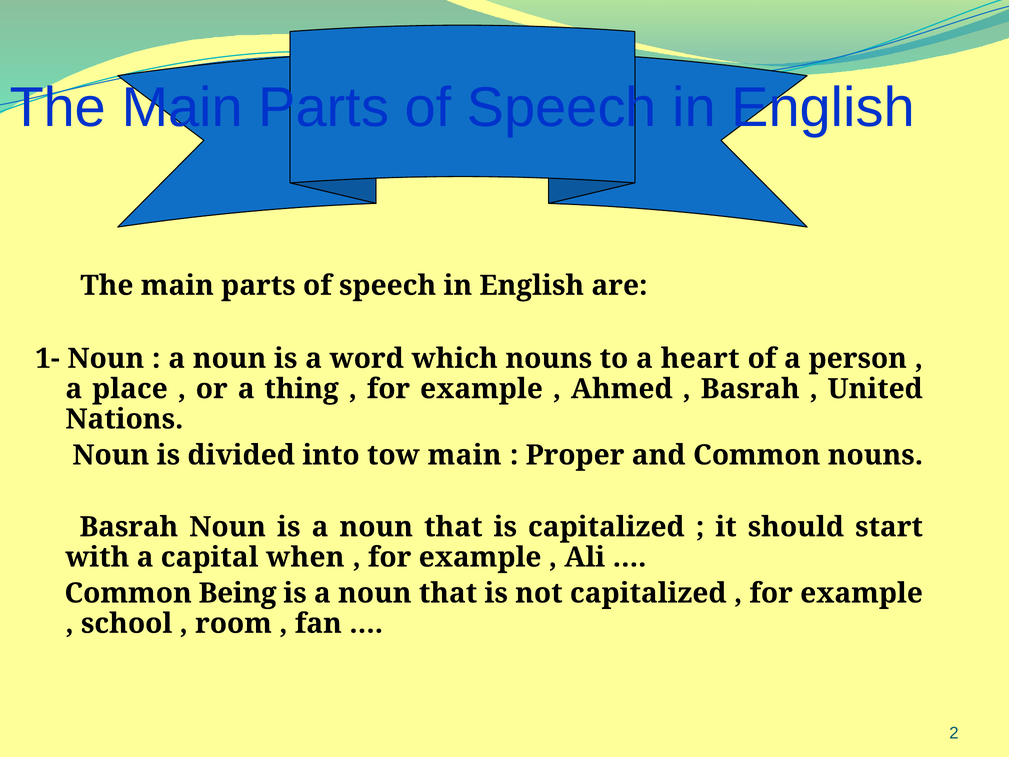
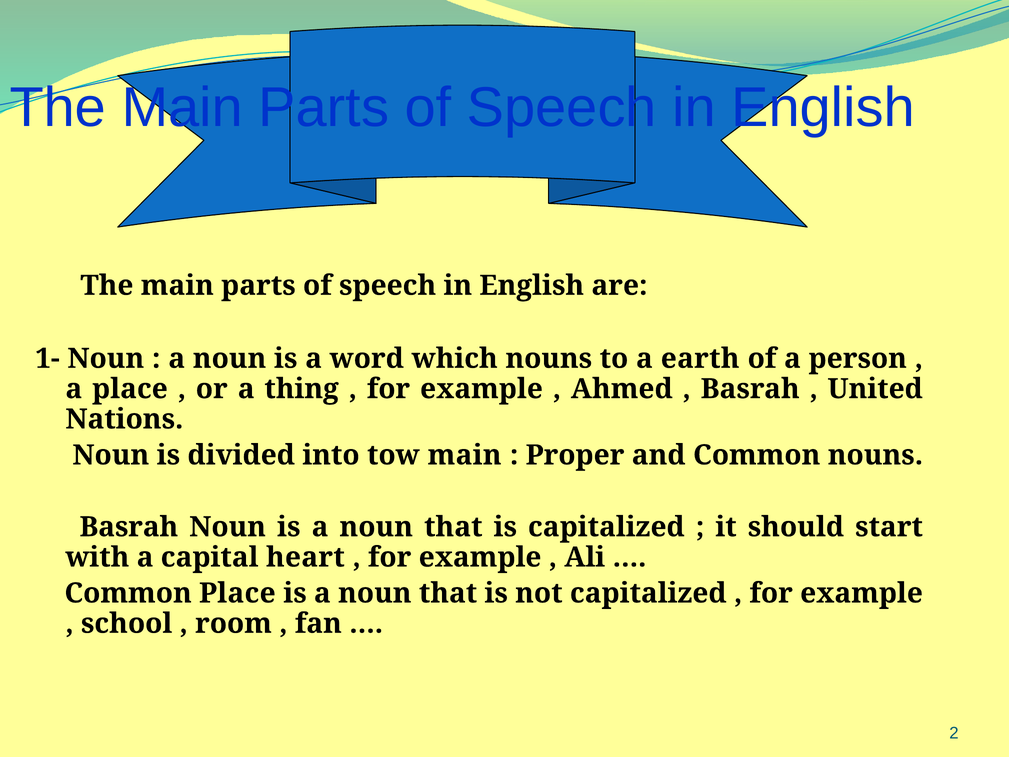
heart: heart -> earth (700, 358)
when: when -> heart (305, 557)
Common Being: Being -> Place (237, 593)
